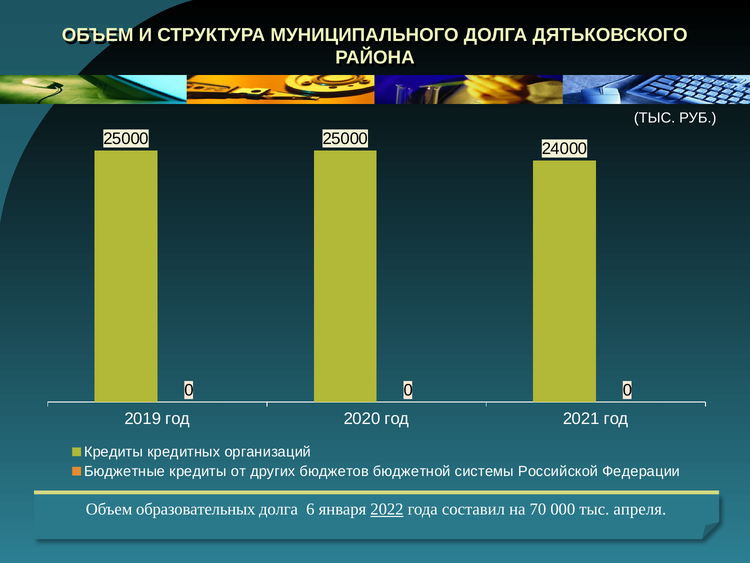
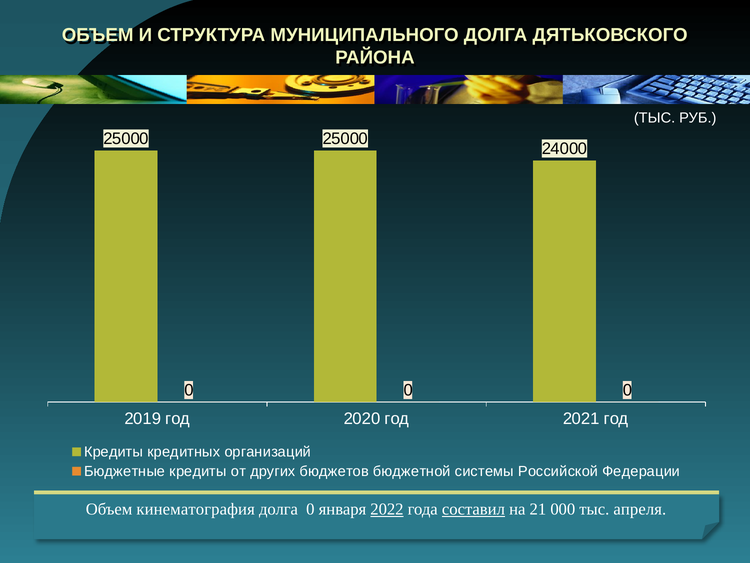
образовательных: образовательных -> кинематография (196, 509)
долга 6: 6 -> 0 (310, 509)
составил underline: none -> present (473, 509)
70: 70 -> 21 (538, 509)
